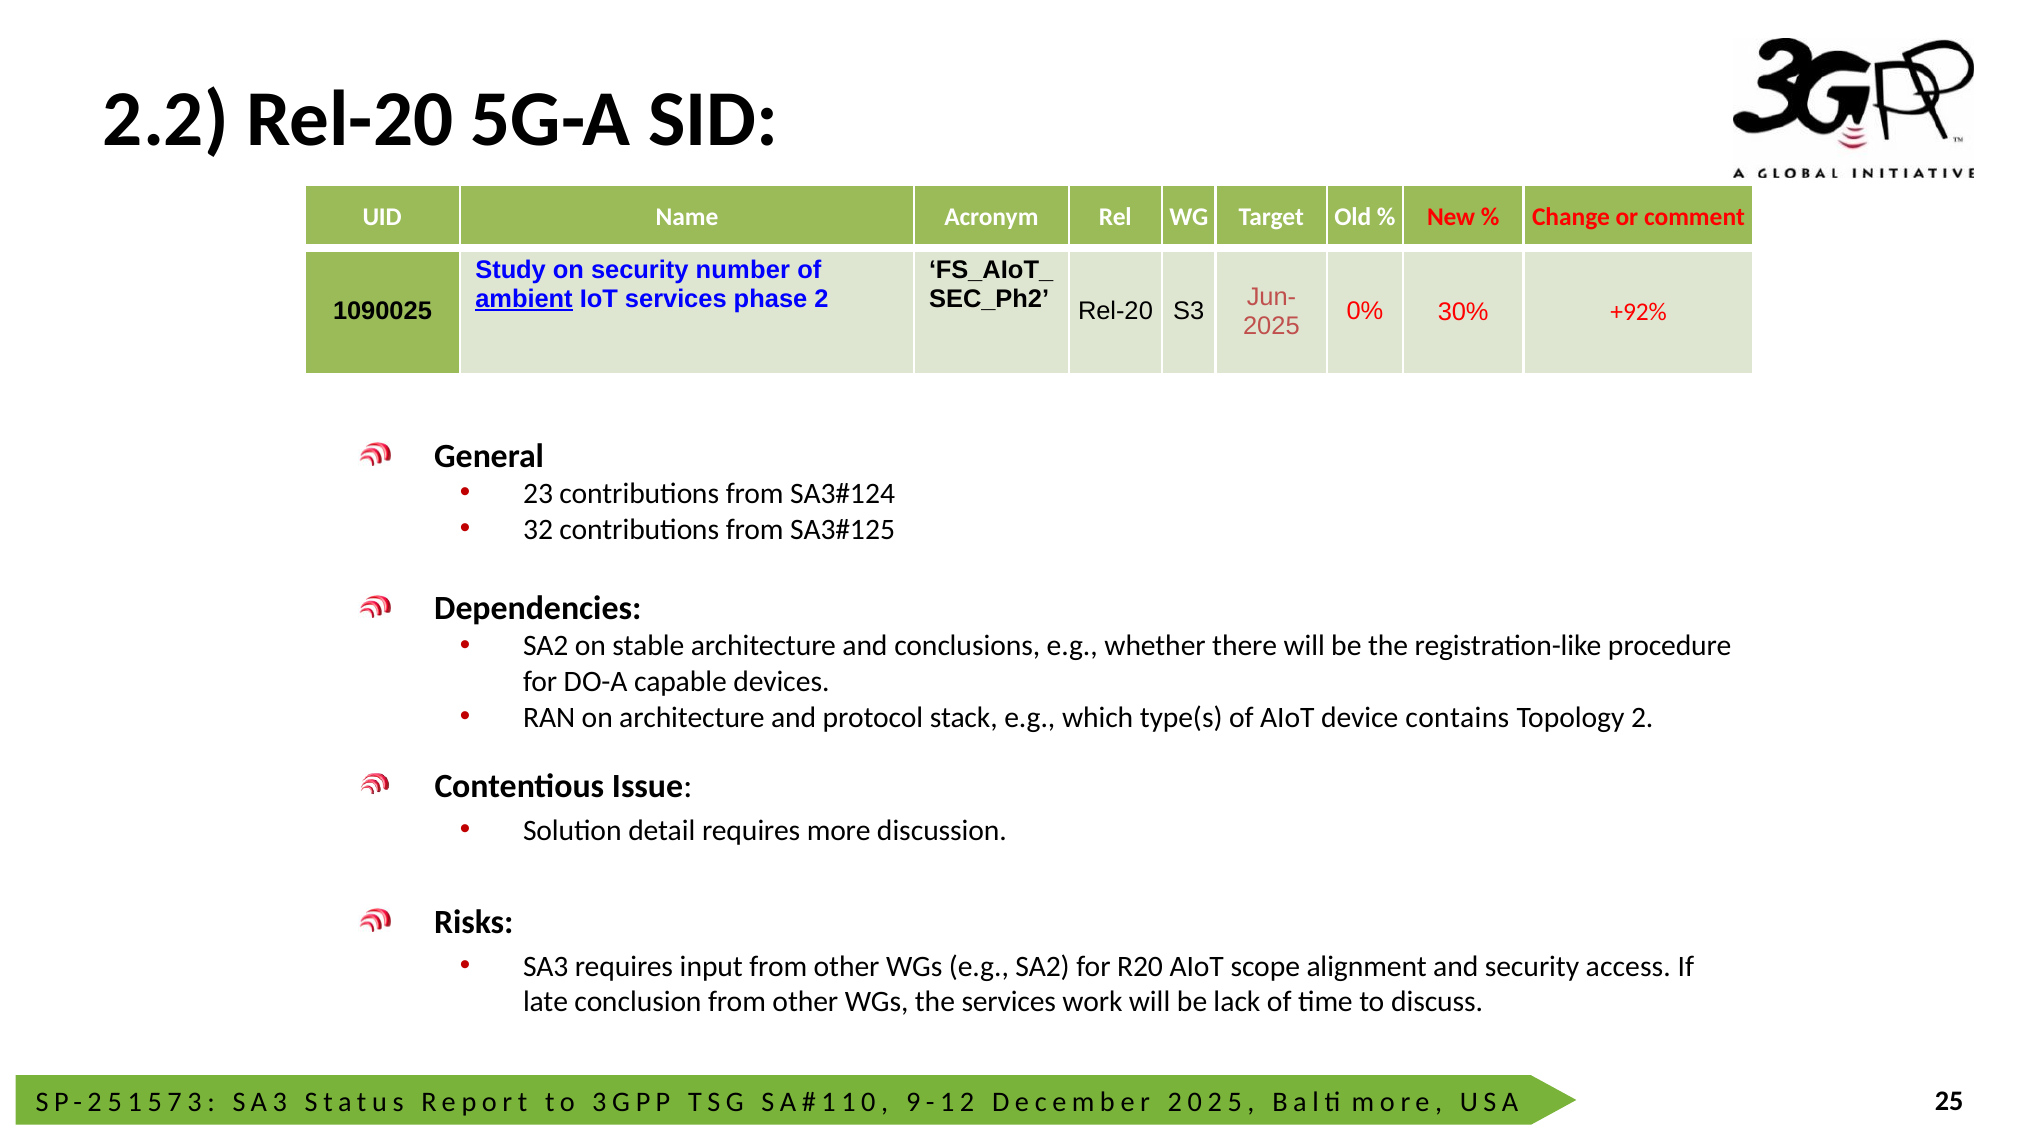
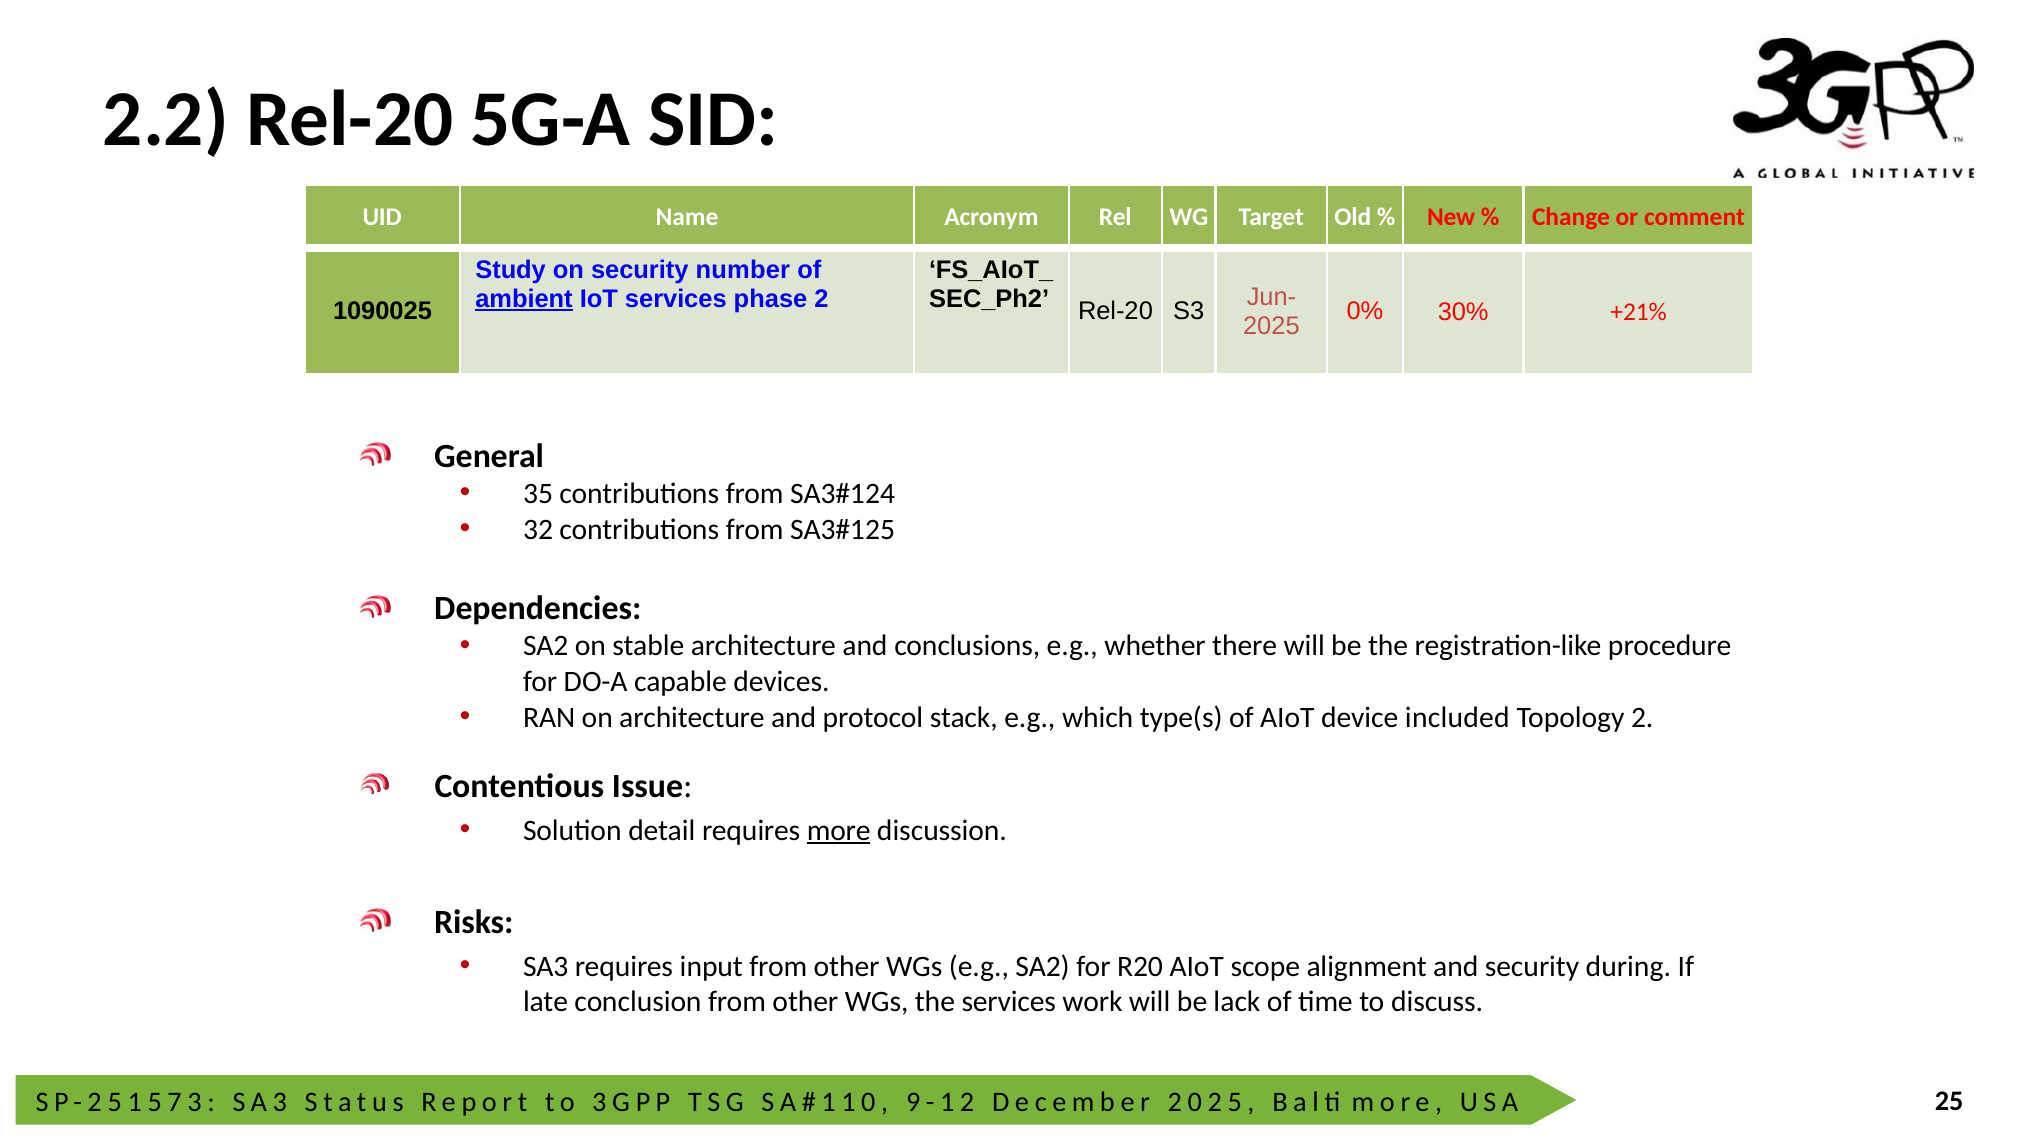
+92%: +92% -> +21% (1639, 312)
23: 23 -> 35 (538, 494)
contains: contains -> included (1457, 717)
more underline: none -> present (839, 830)
access: access -> during (1628, 966)
